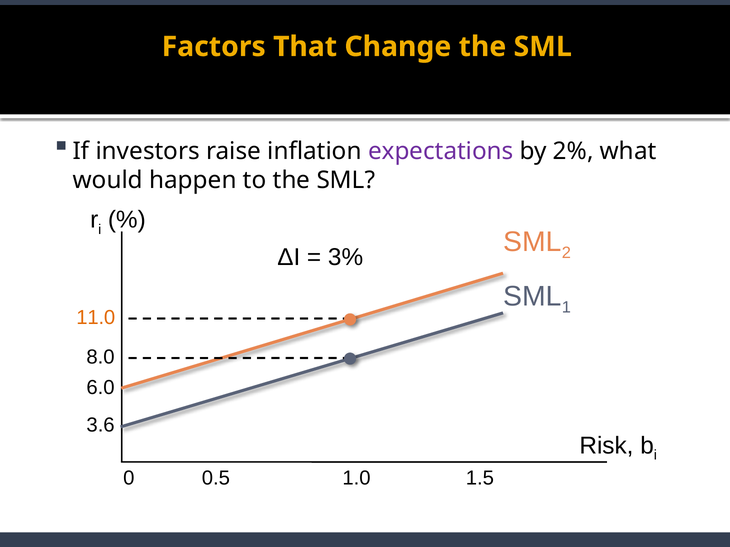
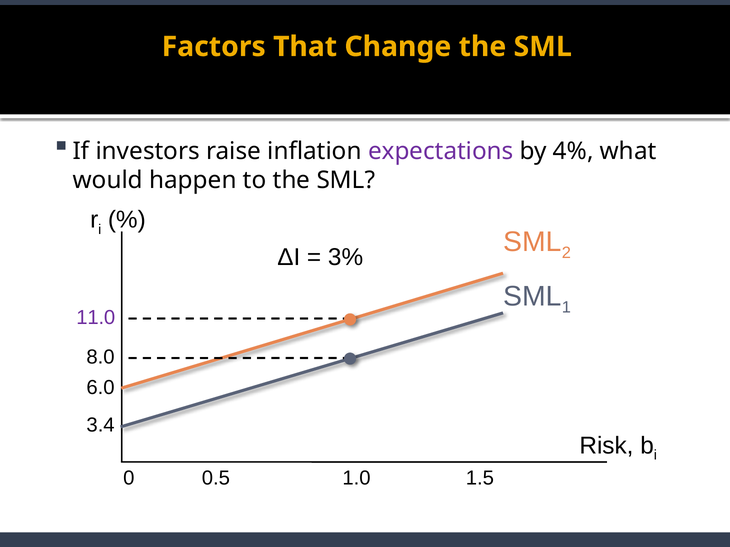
2%: 2% -> 4% (573, 151)
11.0 colour: orange -> purple (96, 318)
3.6: 3.6 -> 3.4 (101, 426)
